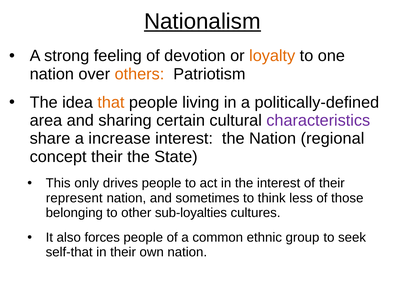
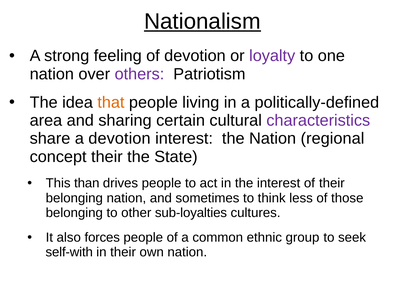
loyalty colour: orange -> purple (272, 56)
others colour: orange -> purple (139, 74)
a increase: increase -> devotion (119, 139)
only: only -> than (87, 183)
represent: represent -> belonging (74, 198)
self-that: self-that -> self-with (69, 252)
